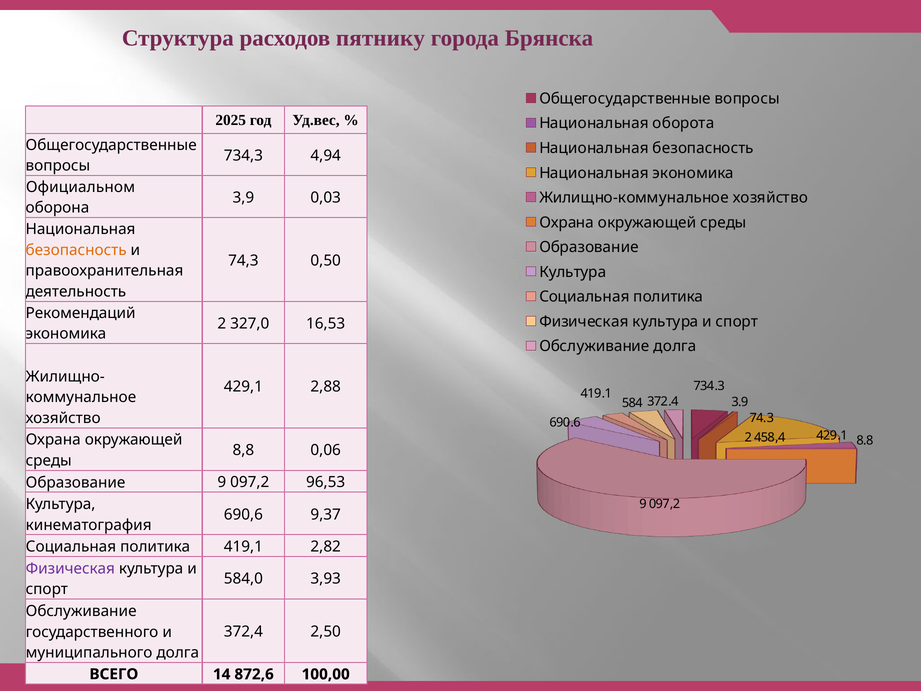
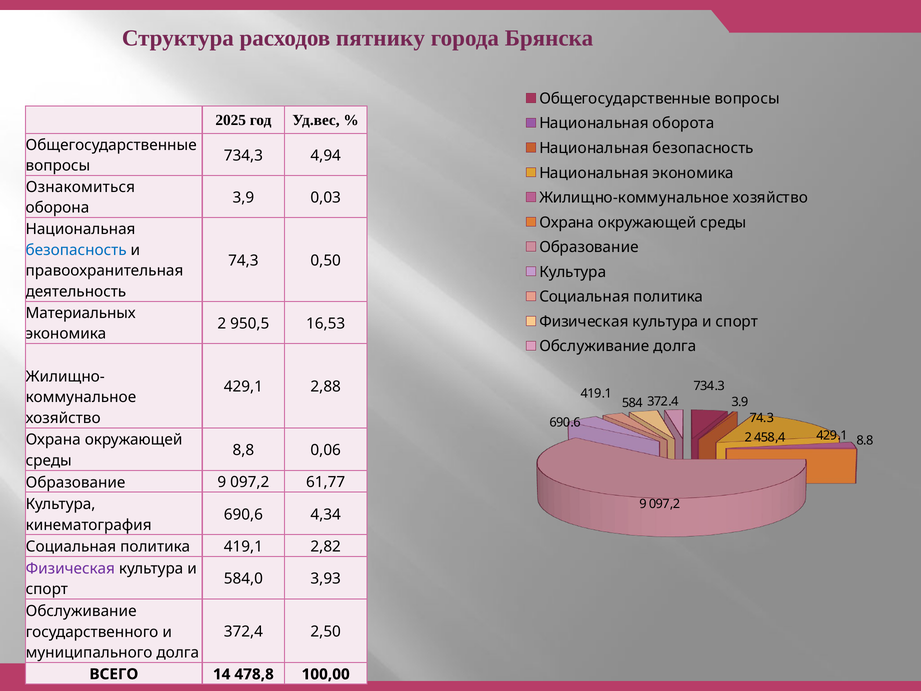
Официальном: Официальном -> Ознакомиться (80, 187)
безопасность colour: orange -> blue (76, 250)
Рекомендаций: Рекомендаций -> Материальных (81, 313)
327,0: 327,0 -> 950,5 (250, 323)
96,53: 96,53 -> 61,77 (326, 482)
9,37: 9,37 -> 4,34 (326, 514)
872,6: 872,6 -> 478,8 (254, 674)
